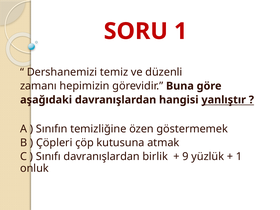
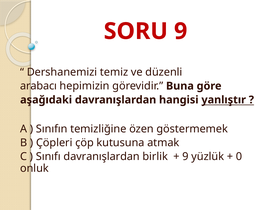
SORU 1: 1 -> 9 (181, 31)
zamanı: zamanı -> arabacı (38, 86)
1: 1 -> 0 (239, 157)
